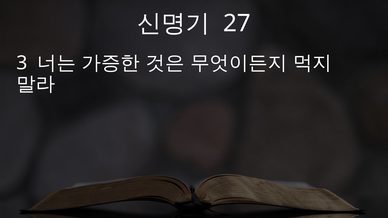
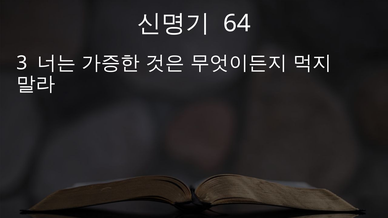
27: 27 -> 64 (237, 23)
